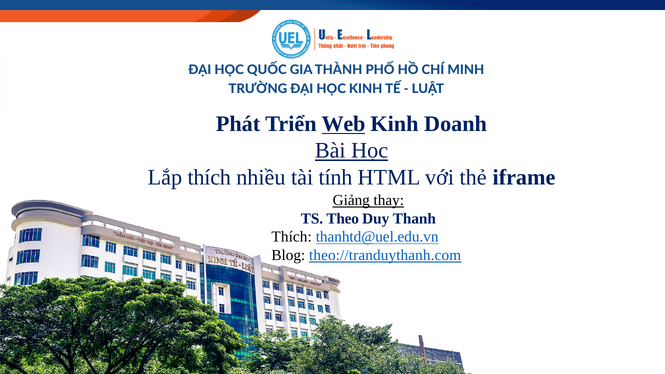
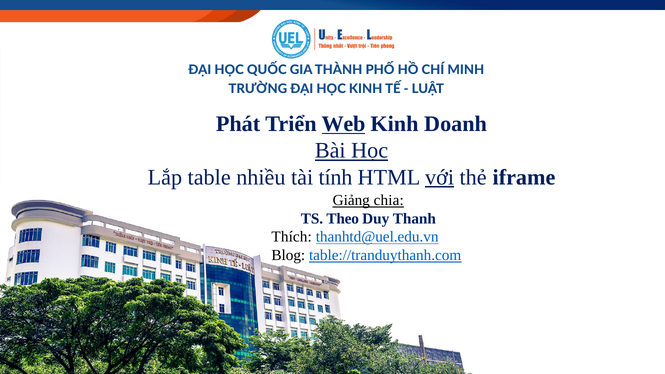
Lắp thích: thích -> table (209, 177)
với underline: none -> present (440, 177)
thay: thay -> chia (389, 200)
theo://tranduythanh.com: theo://tranduythanh.com -> table://tranduythanh.com (385, 255)
